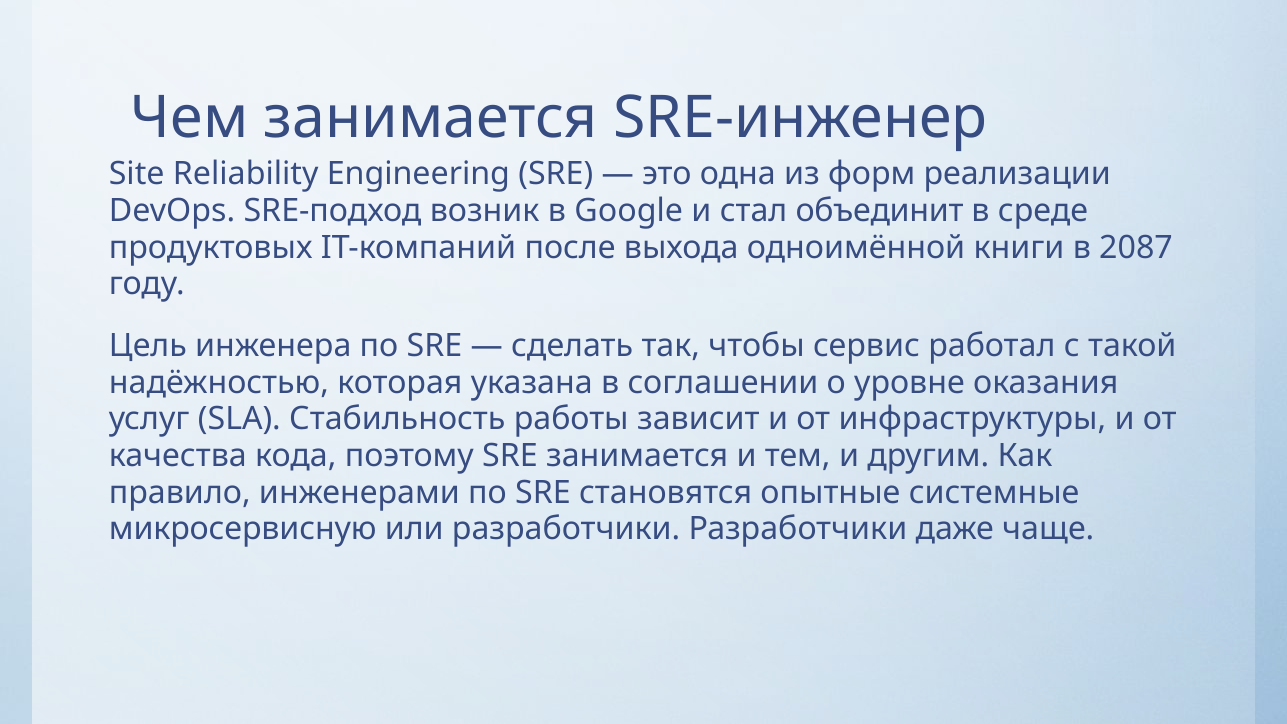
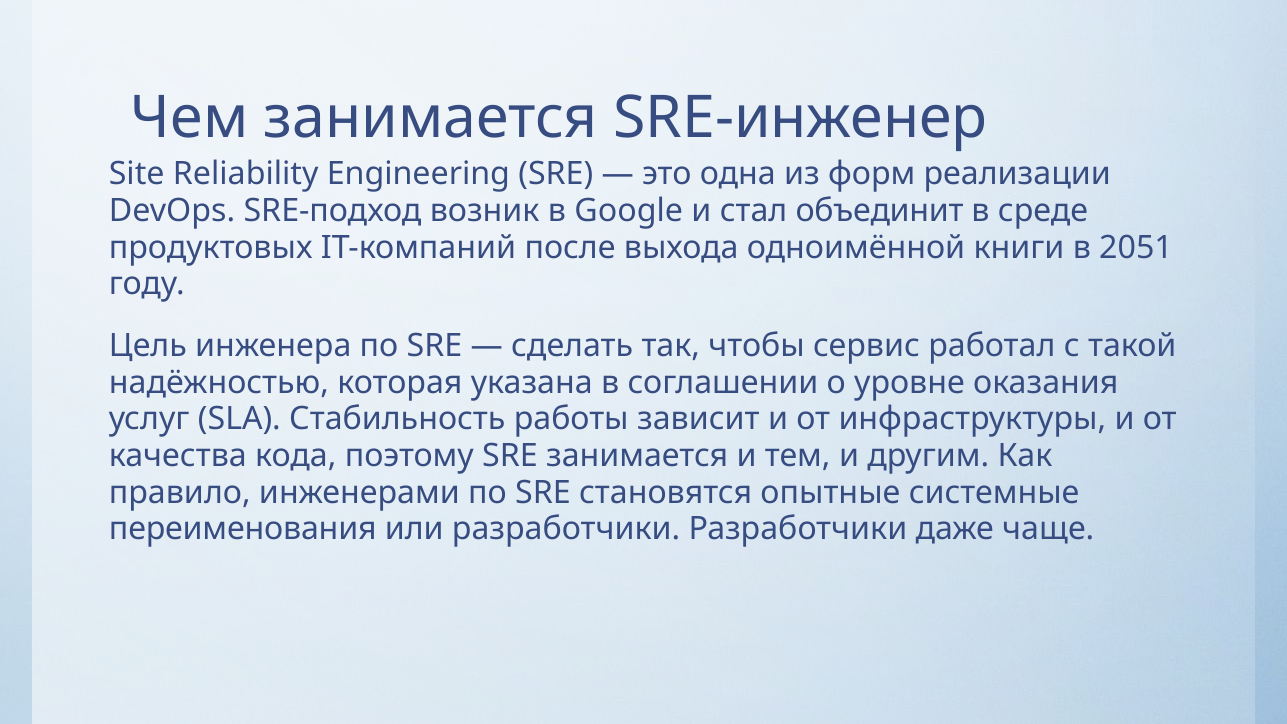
2087: 2087 -> 2051 (1136, 248)
микросервисную: микросервисную -> переименования (243, 529)
